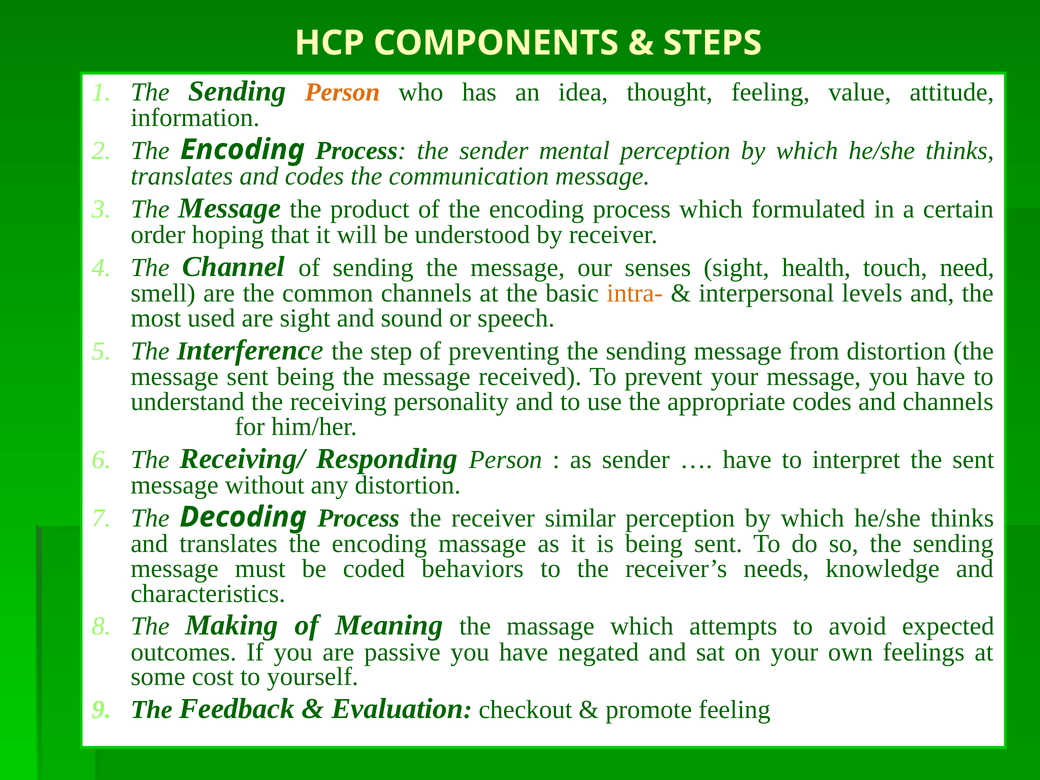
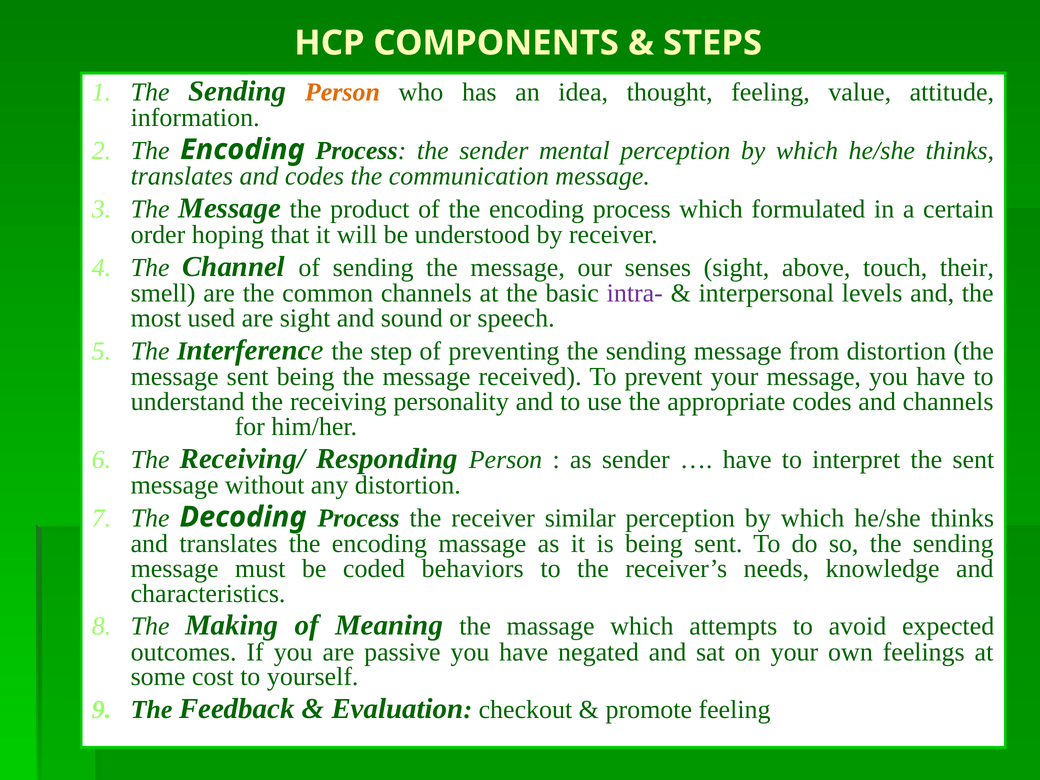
health: health -> above (816, 267)
need: need -> their (967, 267)
intra- colour: orange -> purple (635, 293)
